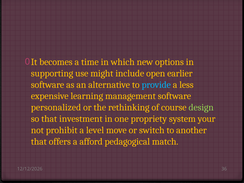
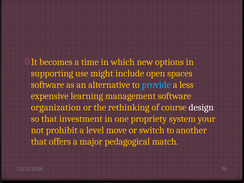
earlier: earlier -> spaces (180, 73)
personalized: personalized -> organization (56, 107)
design colour: light green -> white (201, 107)
afford: afford -> major (91, 142)
